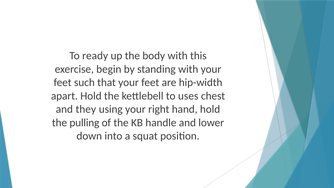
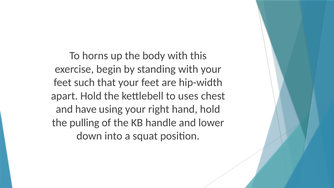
ready: ready -> horns (95, 56)
they: they -> have (86, 109)
